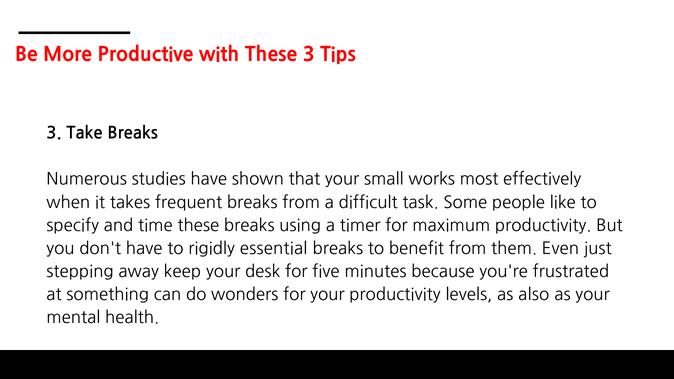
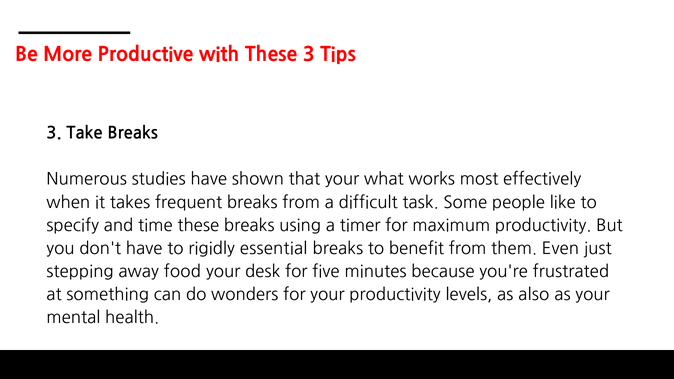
small: small -> what (384, 180)
keep: keep -> food (182, 272)
